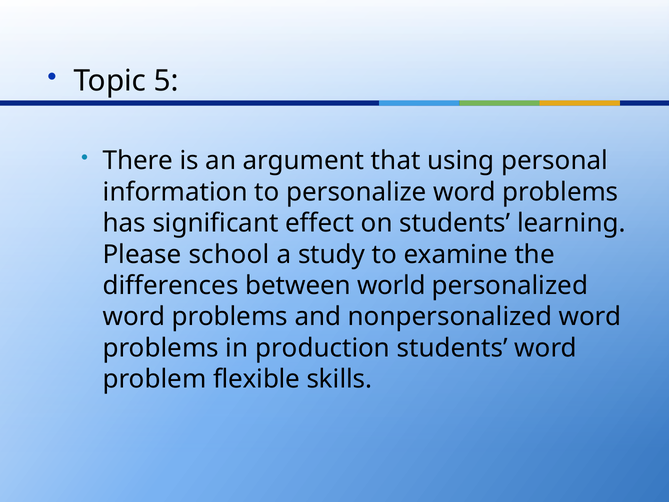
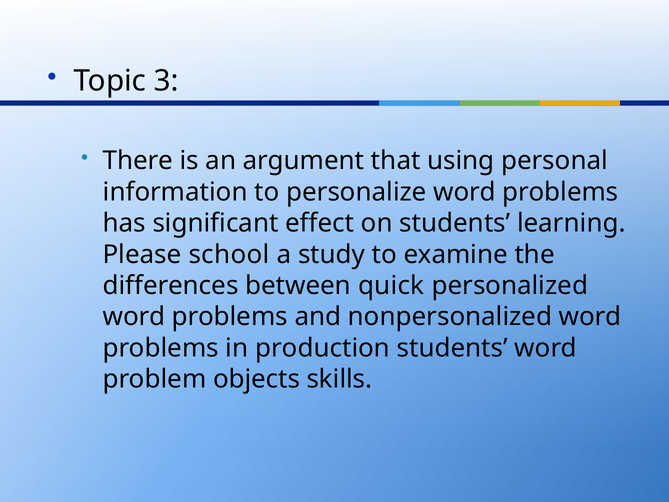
5: 5 -> 3 (166, 81)
world: world -> quick (391, 285)
flexible: flexible -> objects (257, 379)
